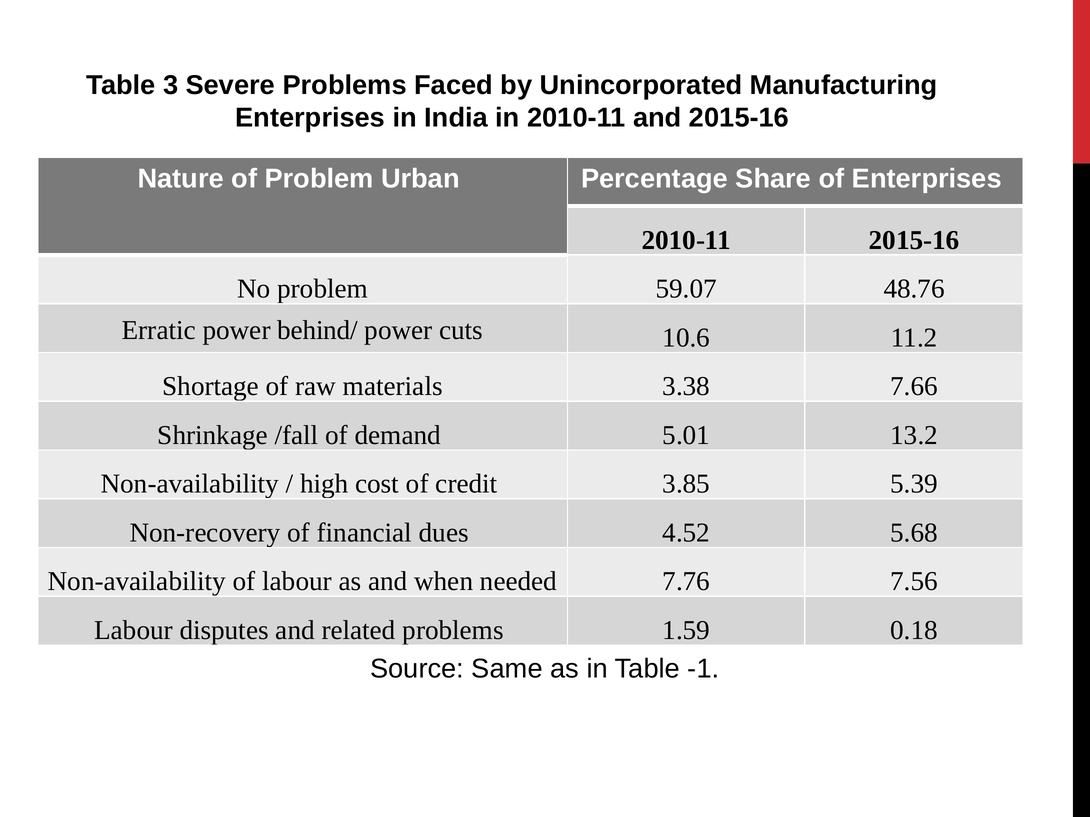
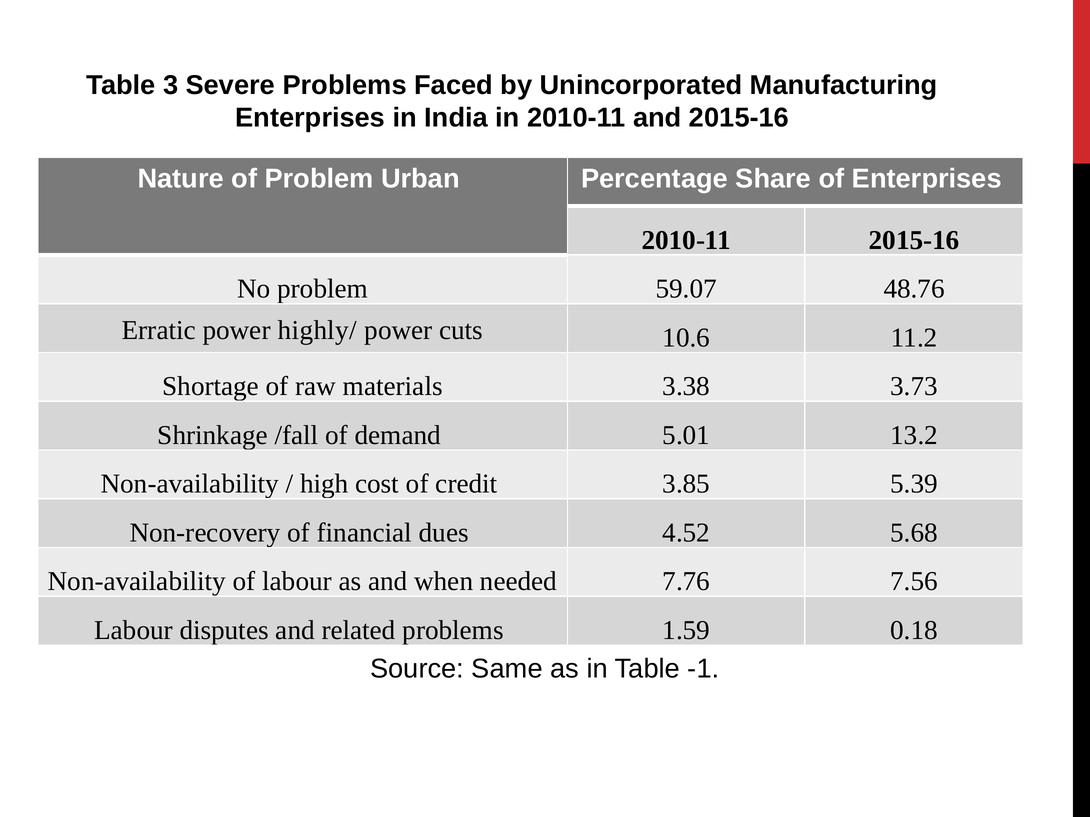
behind/: behind/ -> highly/ (317, 331)
7.66: 7.66 -> 3.73 (914, 387)
